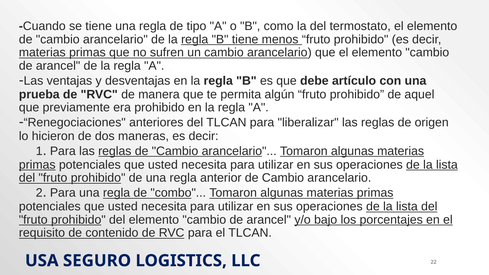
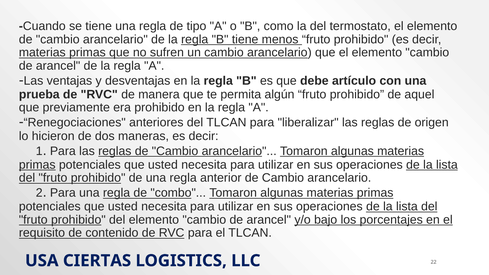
SEGURO: SEGURO -> CIERTAS (97, 261)
